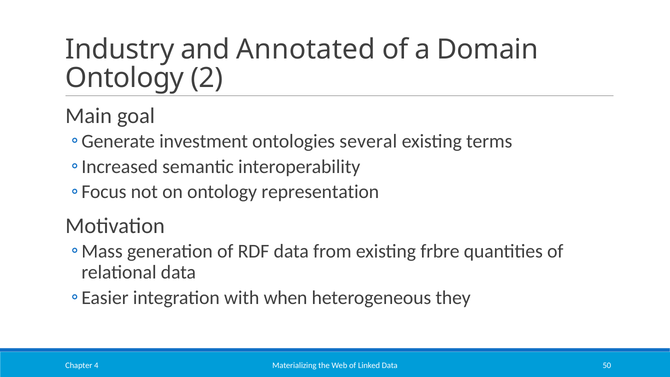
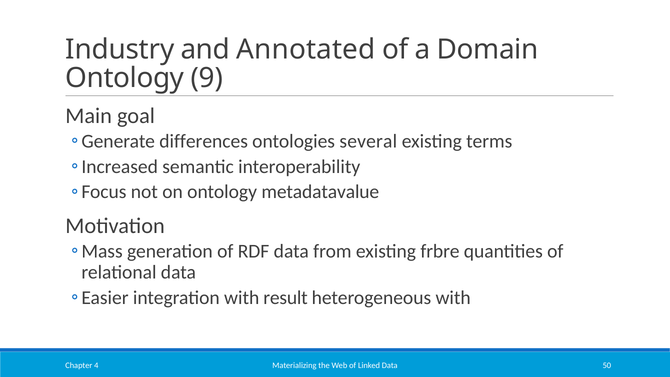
2: 2 -> 9 (207, 78)
investment: investment -> differences (204, 141)
representation: representation -> metadatavalue (320, 192)
when: when -> result (286, 298)
heterogeneous they: they -> with (453, 298)
